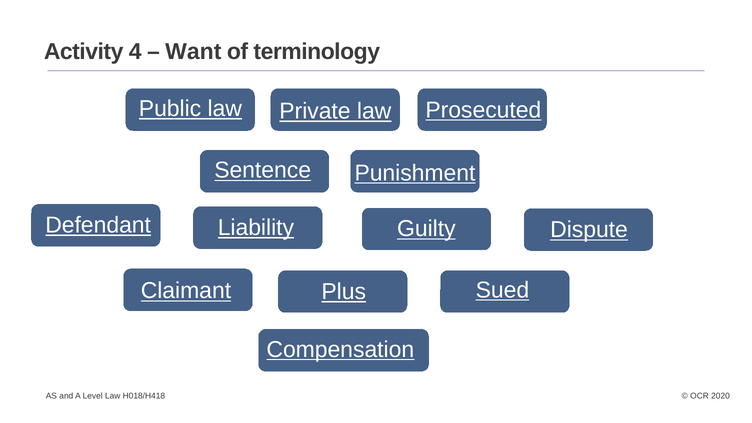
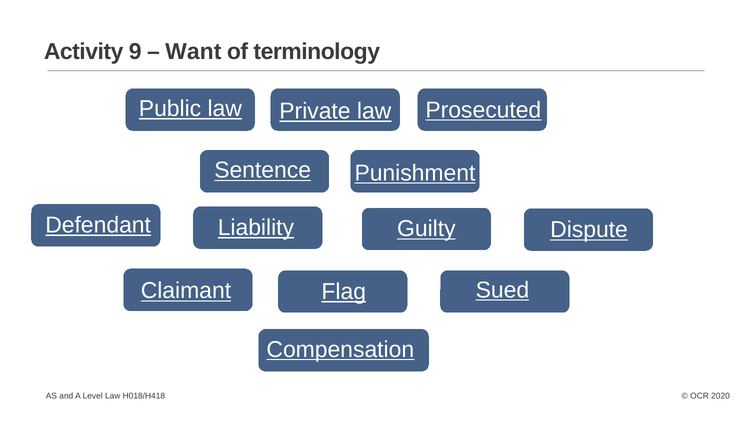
4: 4 -> 9 (135, 51)
Plus: Plus -> Flag (344, 292)
